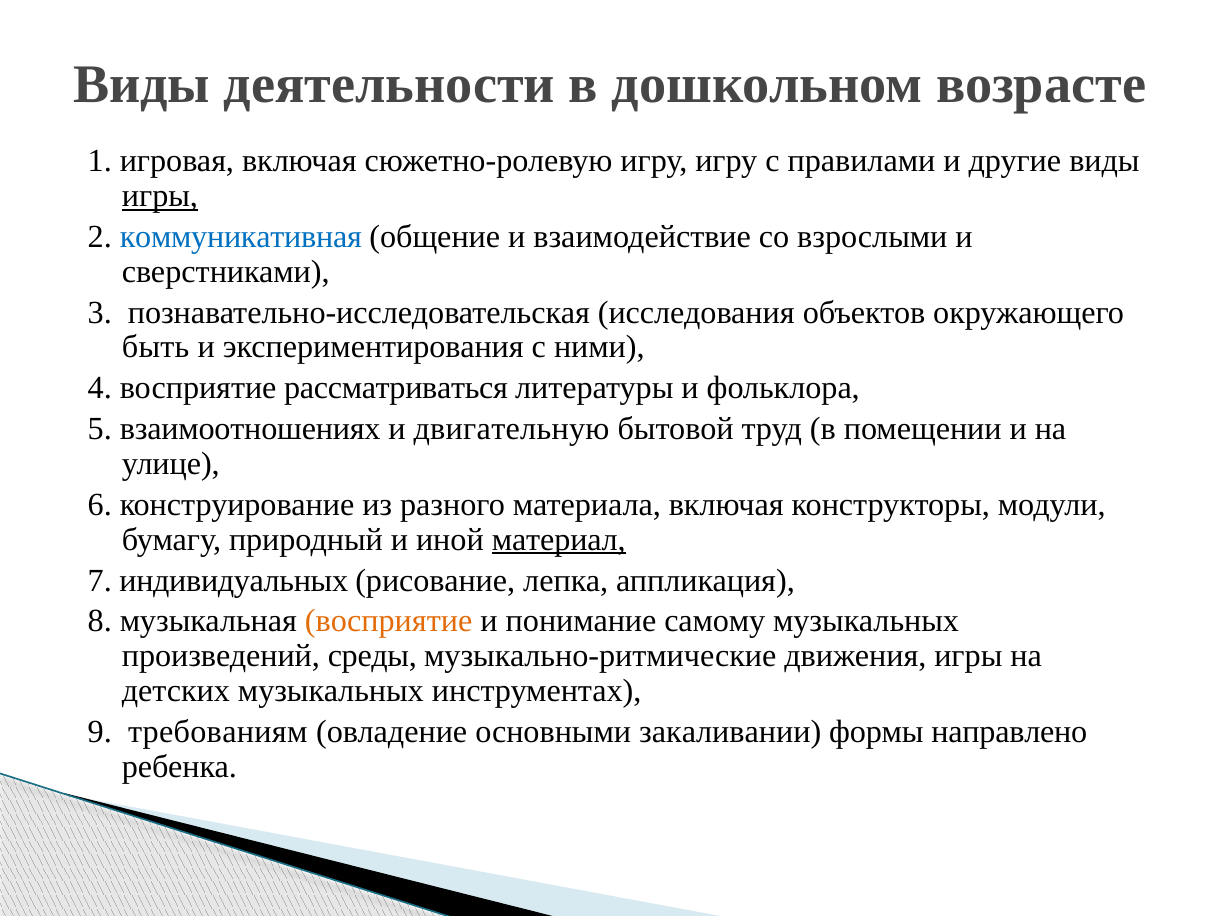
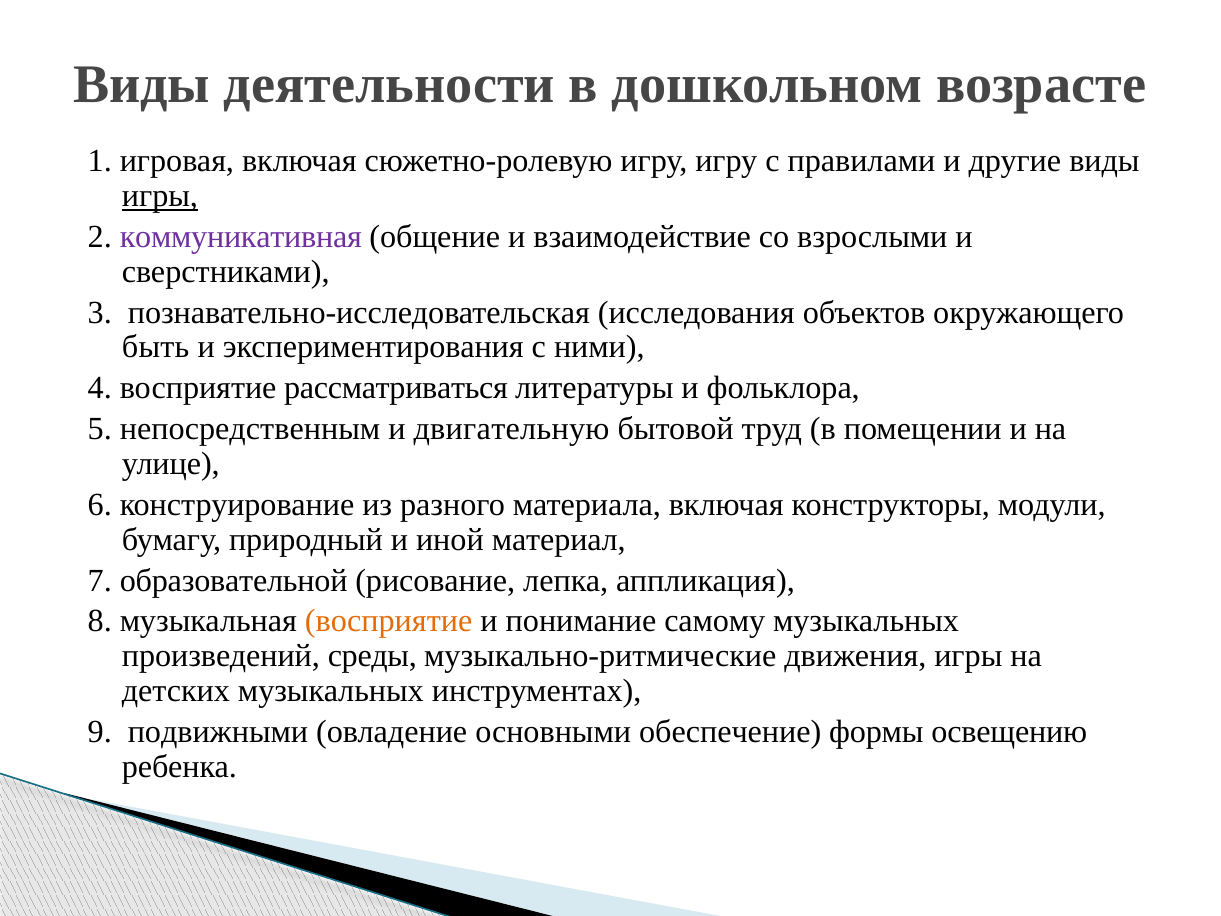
коммуникативная colour: blue -> purple (241, 237)
взаимоотношениях: взаимоотношениях -> непосредственным (250, 429)
материал underline: present -> none (559, 539)
индивидуальных: индивидуальных -> образовательной (234, 580)
требованиям: требованиям -> подвижными (218, 732)
закаливании: закаливании -> обеспечение (730, 732)
направлено: направлено -> освещению (1009, 732)
